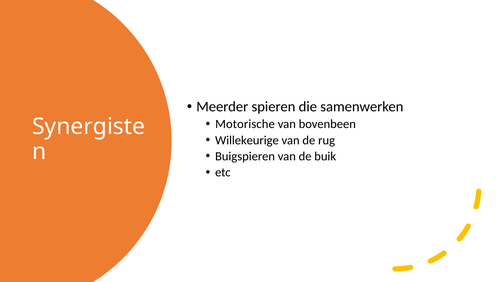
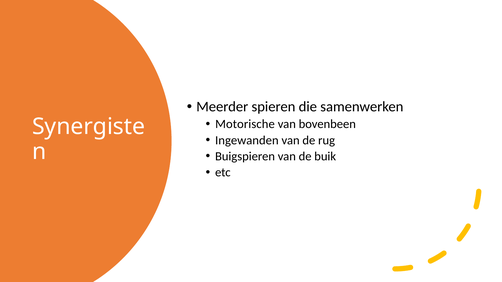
Willekeurige: Willekeurige -> Ingewanden (247, 140)
